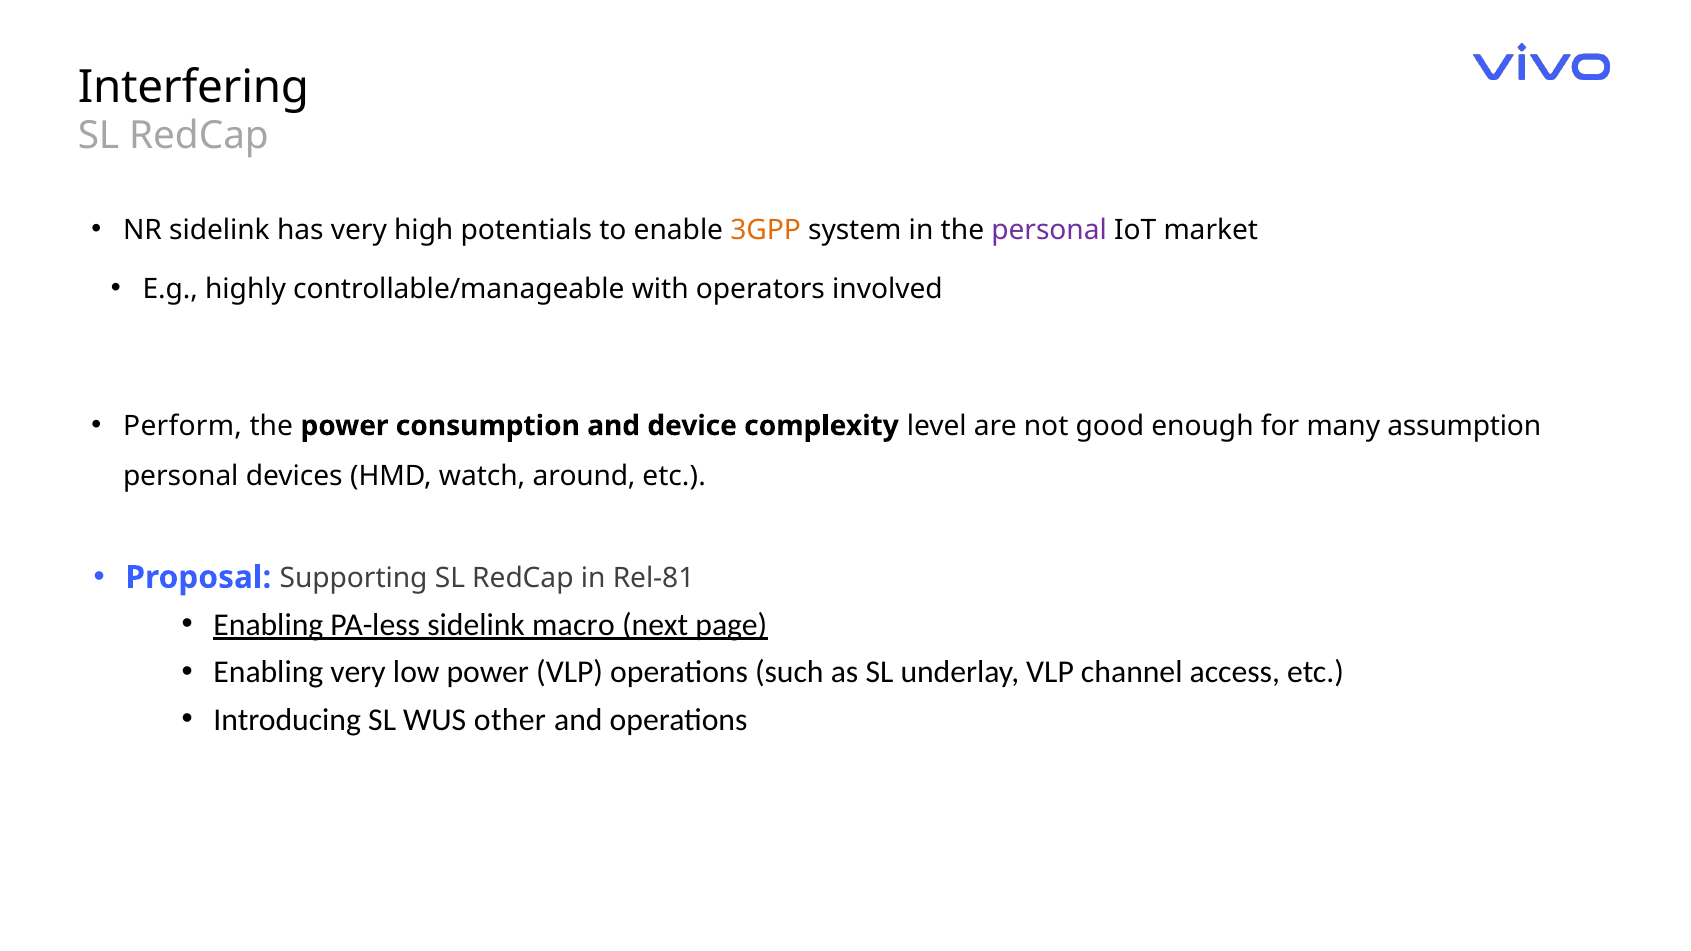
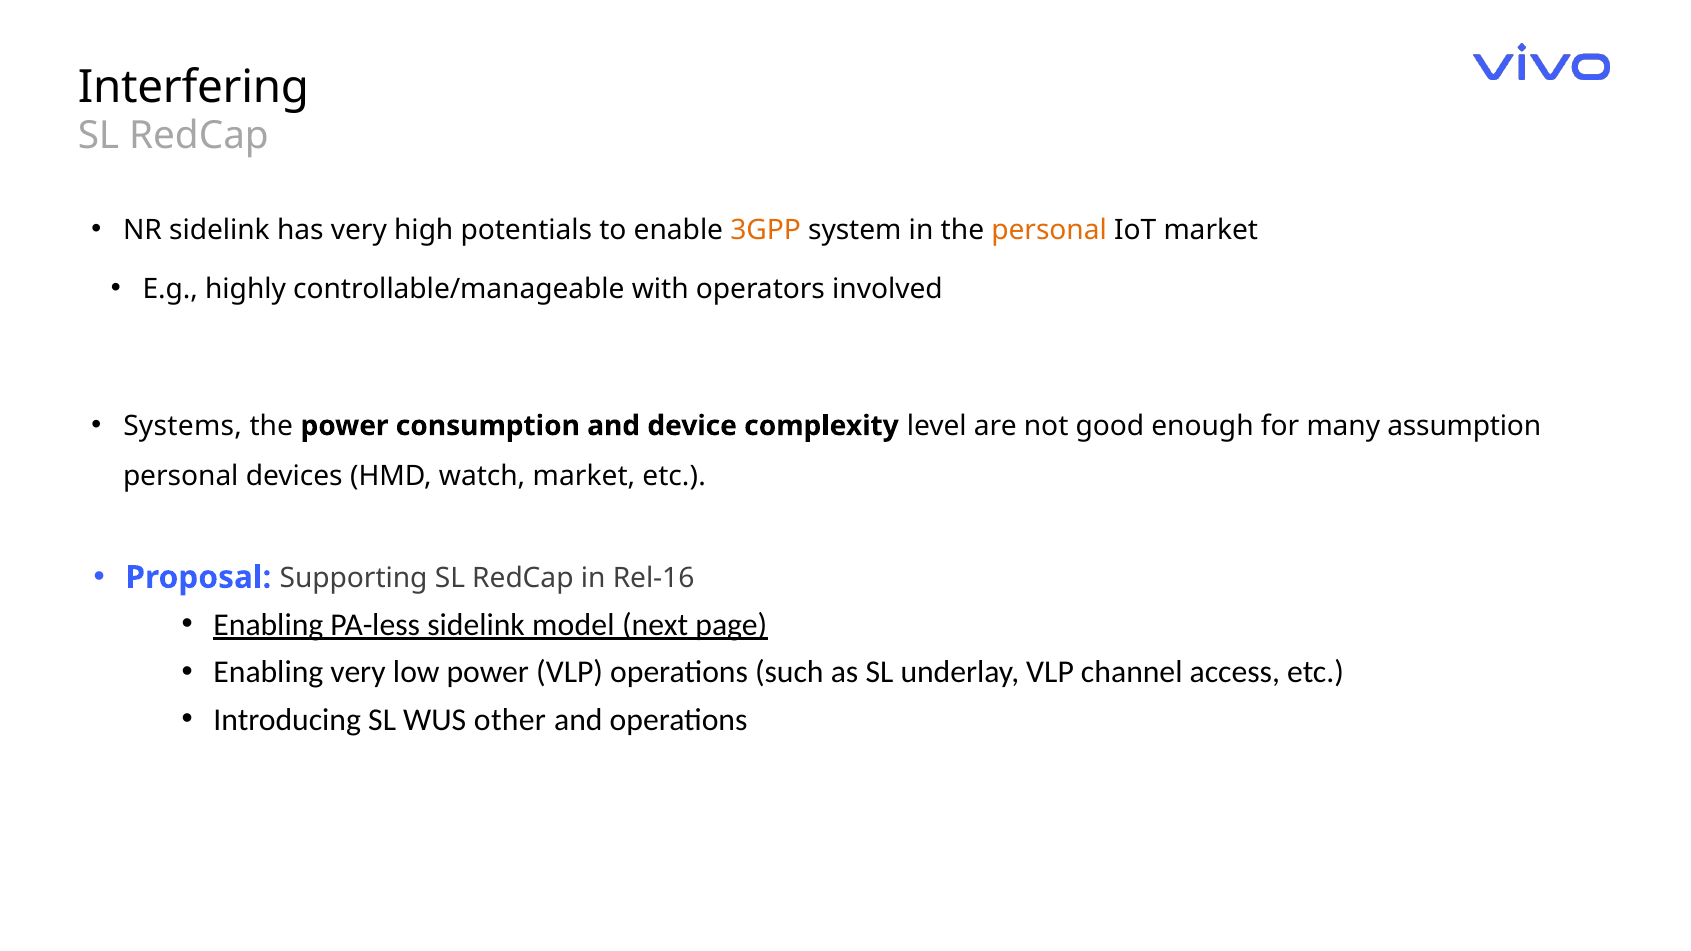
personal colour: purple -> orange (1049, 230)
Perform: Perform -> Systems (183, 426)
watch around: around -> market (584, 477)
Rel-81: Rel-81 -> Rel-16 (654, 579)
macro: macro -> model (573, 625)
